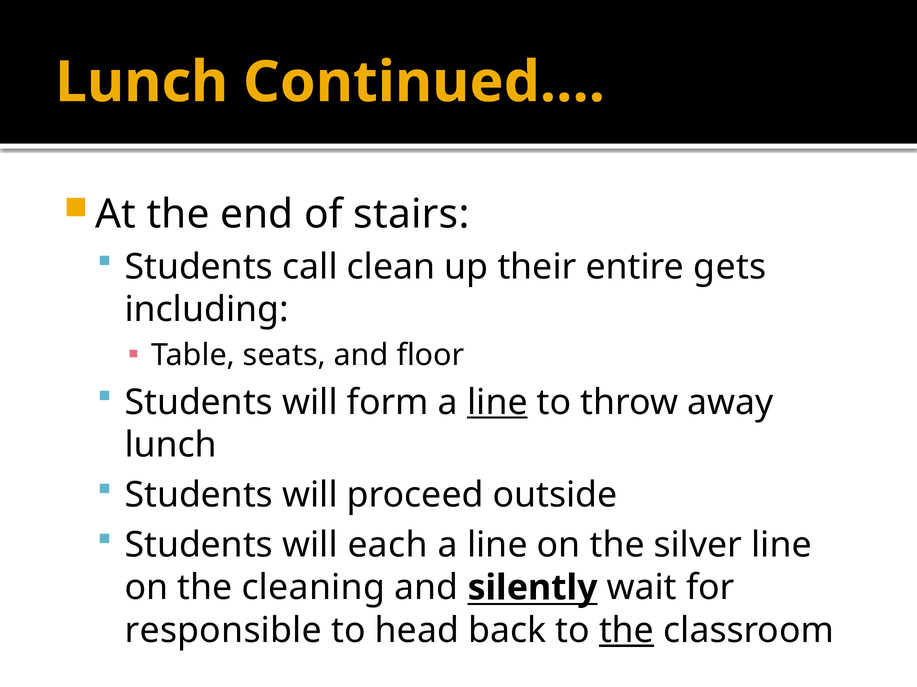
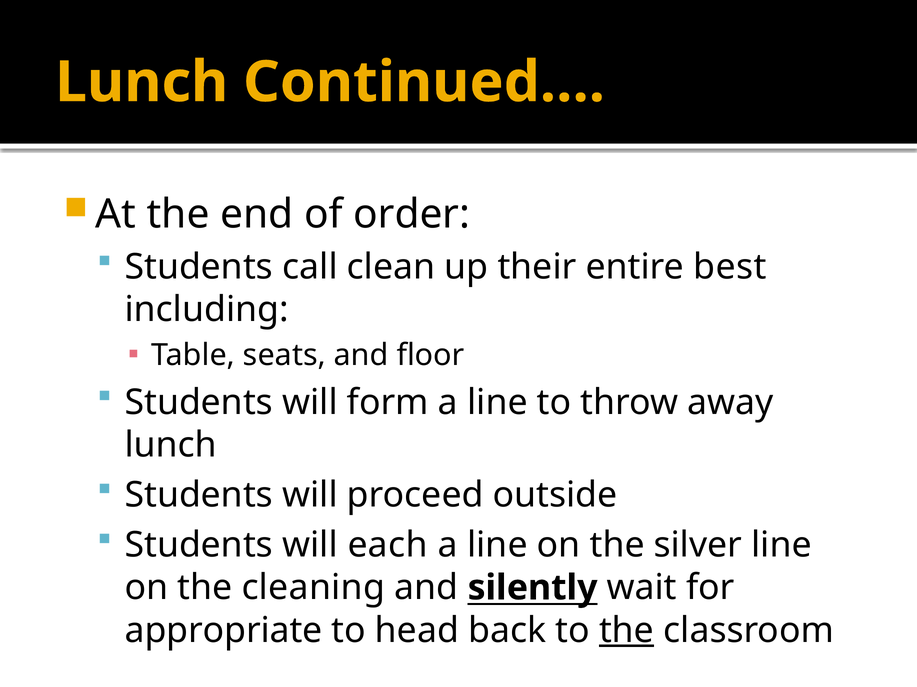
stairs: stairs -> order (412, 215)
gets: gets -> best (730, 267)
line underline: present -> none (497, 403)
responsible: responsible -> appropriate (224, 631)
